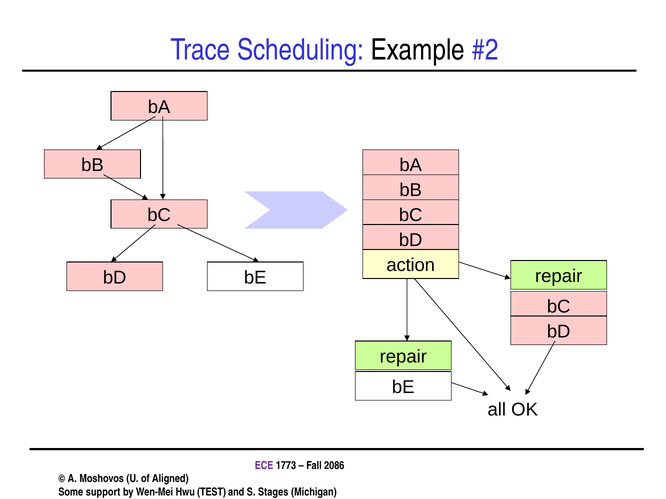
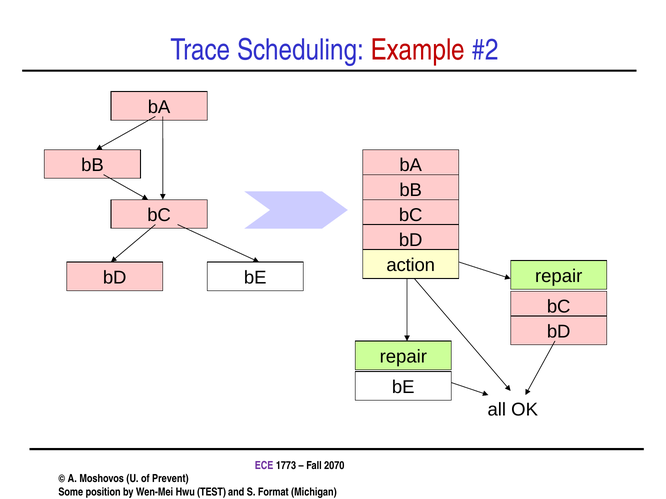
Example colour: black -> red (418, 50)
2086: 2086 -> 2070 (334, 466)
Aligned: Aligned -> Prevent (170, 479)
support: support -> position (103, 493)
Stages: Stages -> Format (273, 493)
